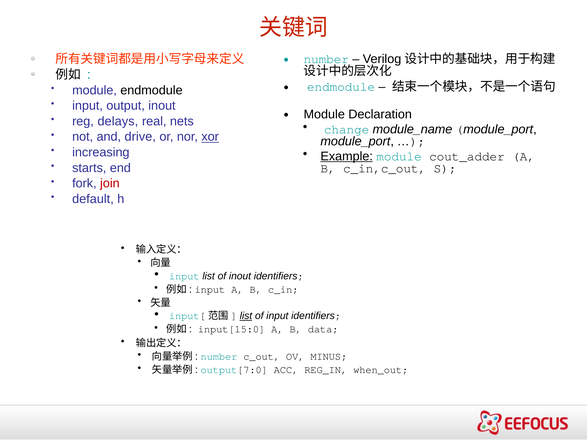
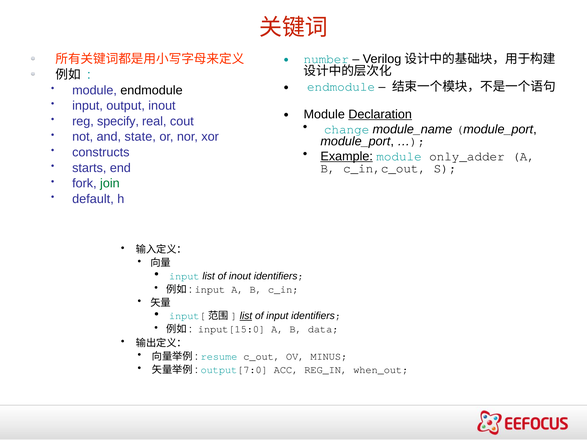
Declaration underline: none -> present (380, 114)
delays: delays -> specify (118, 121)
nets: nets -> cout (182, 121)
drive: drive -> state (140, 137)
xor underline: present -> none (210, 137)
increasing: increasing -> constructs (101, 152)
cout_adder: cout_adder -> only_adder (467, 156)
join colour: red -> green (110, 184)
number: number -> resume (219, 357)
